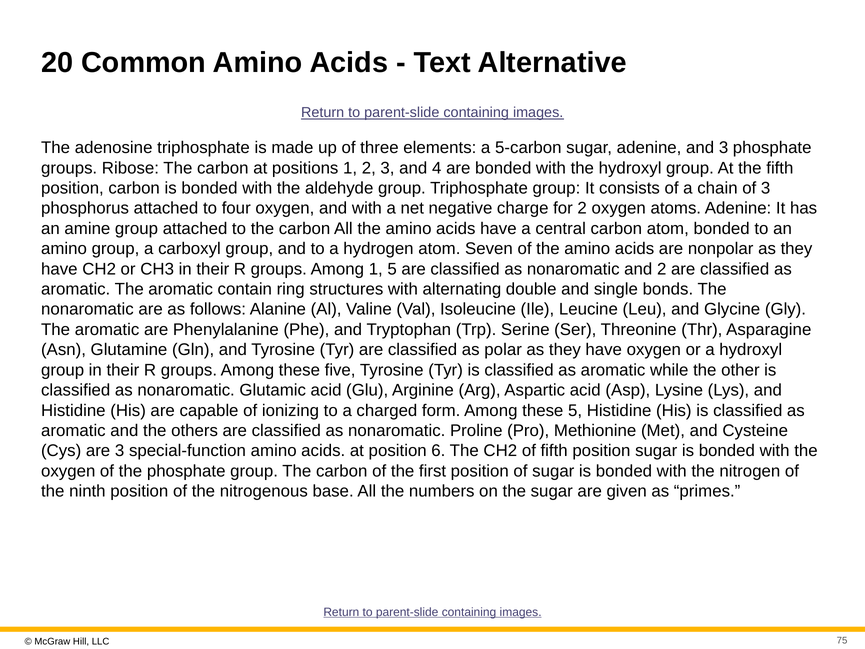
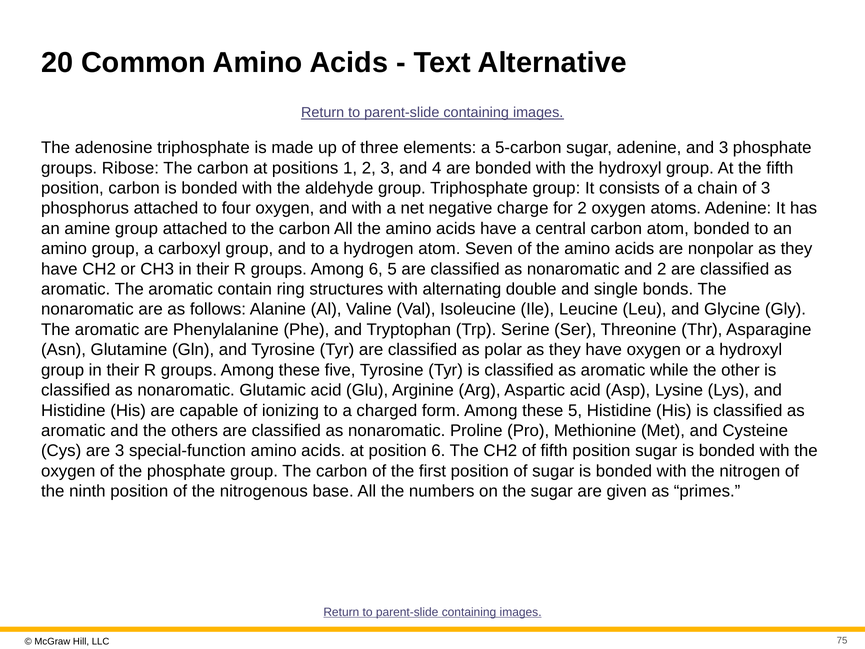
Among 1: 1 -> 6 (376, 269)
